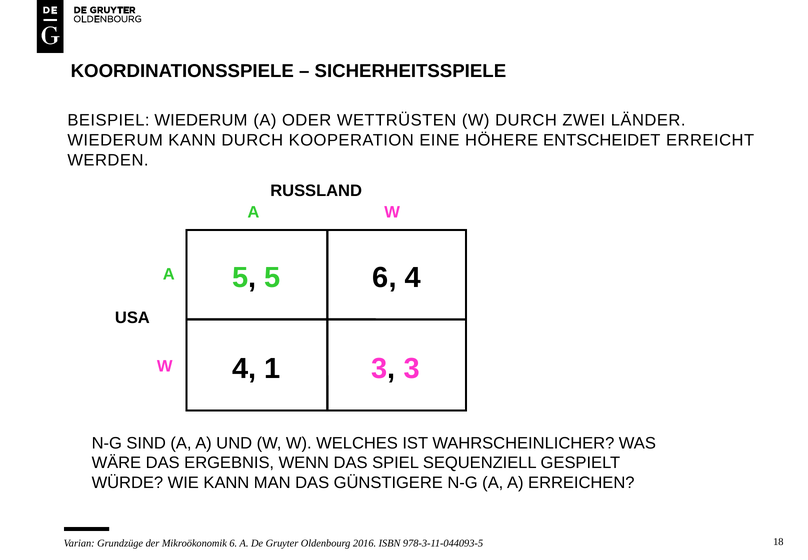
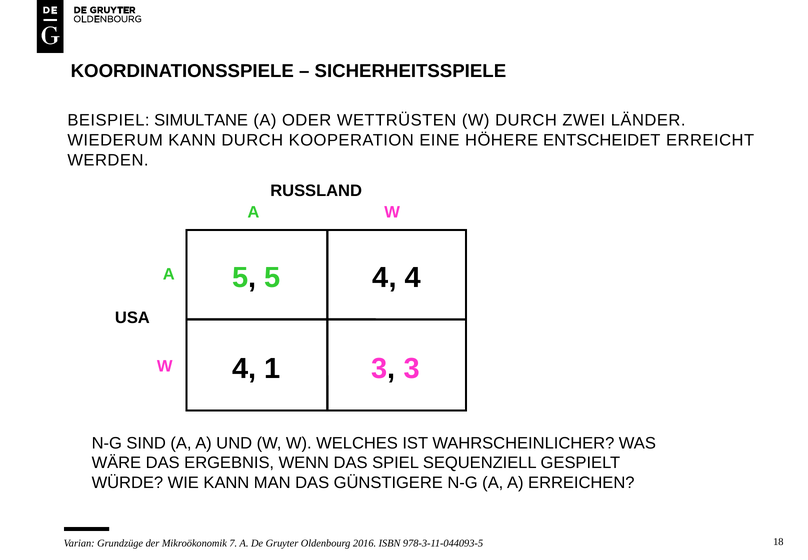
BEISPIEL WIEDERUM: WIEDERUM -> SIMULTANE (201, 120)
5 6: 6 -> 4 (384, 277)
Mikroökonomik 6: 6 -> 7 (233, 543)
